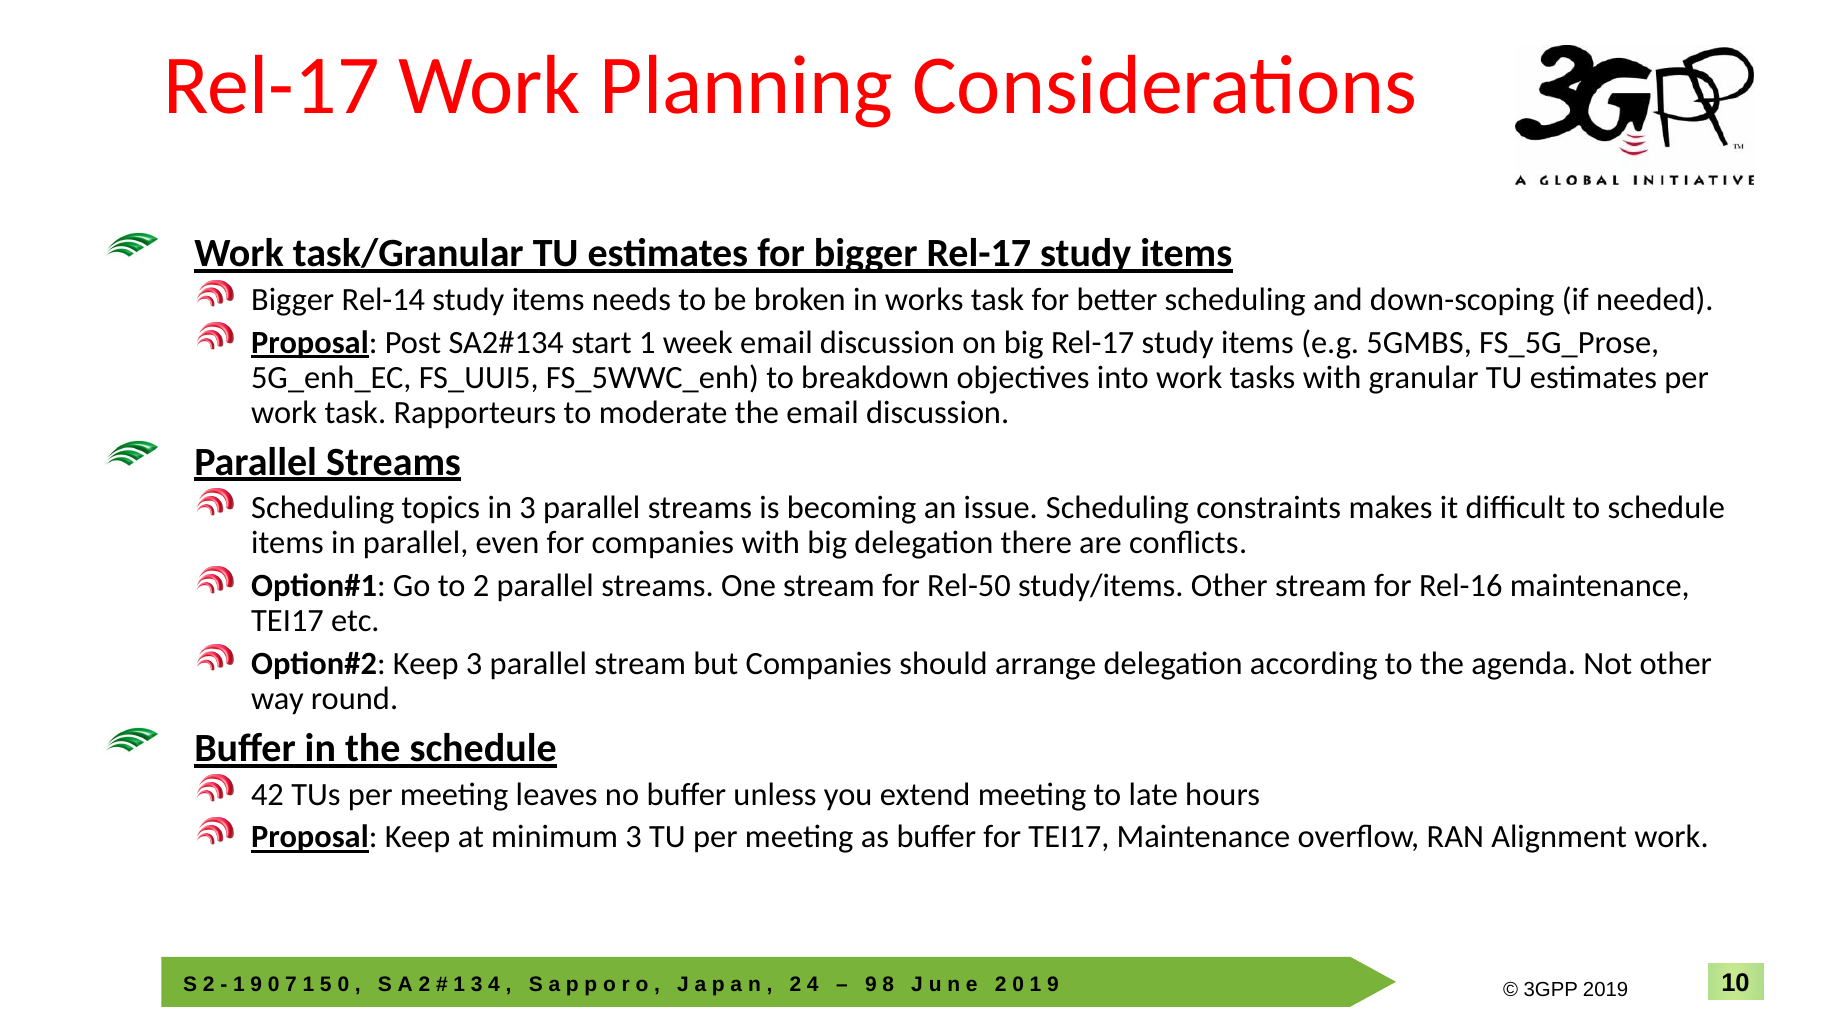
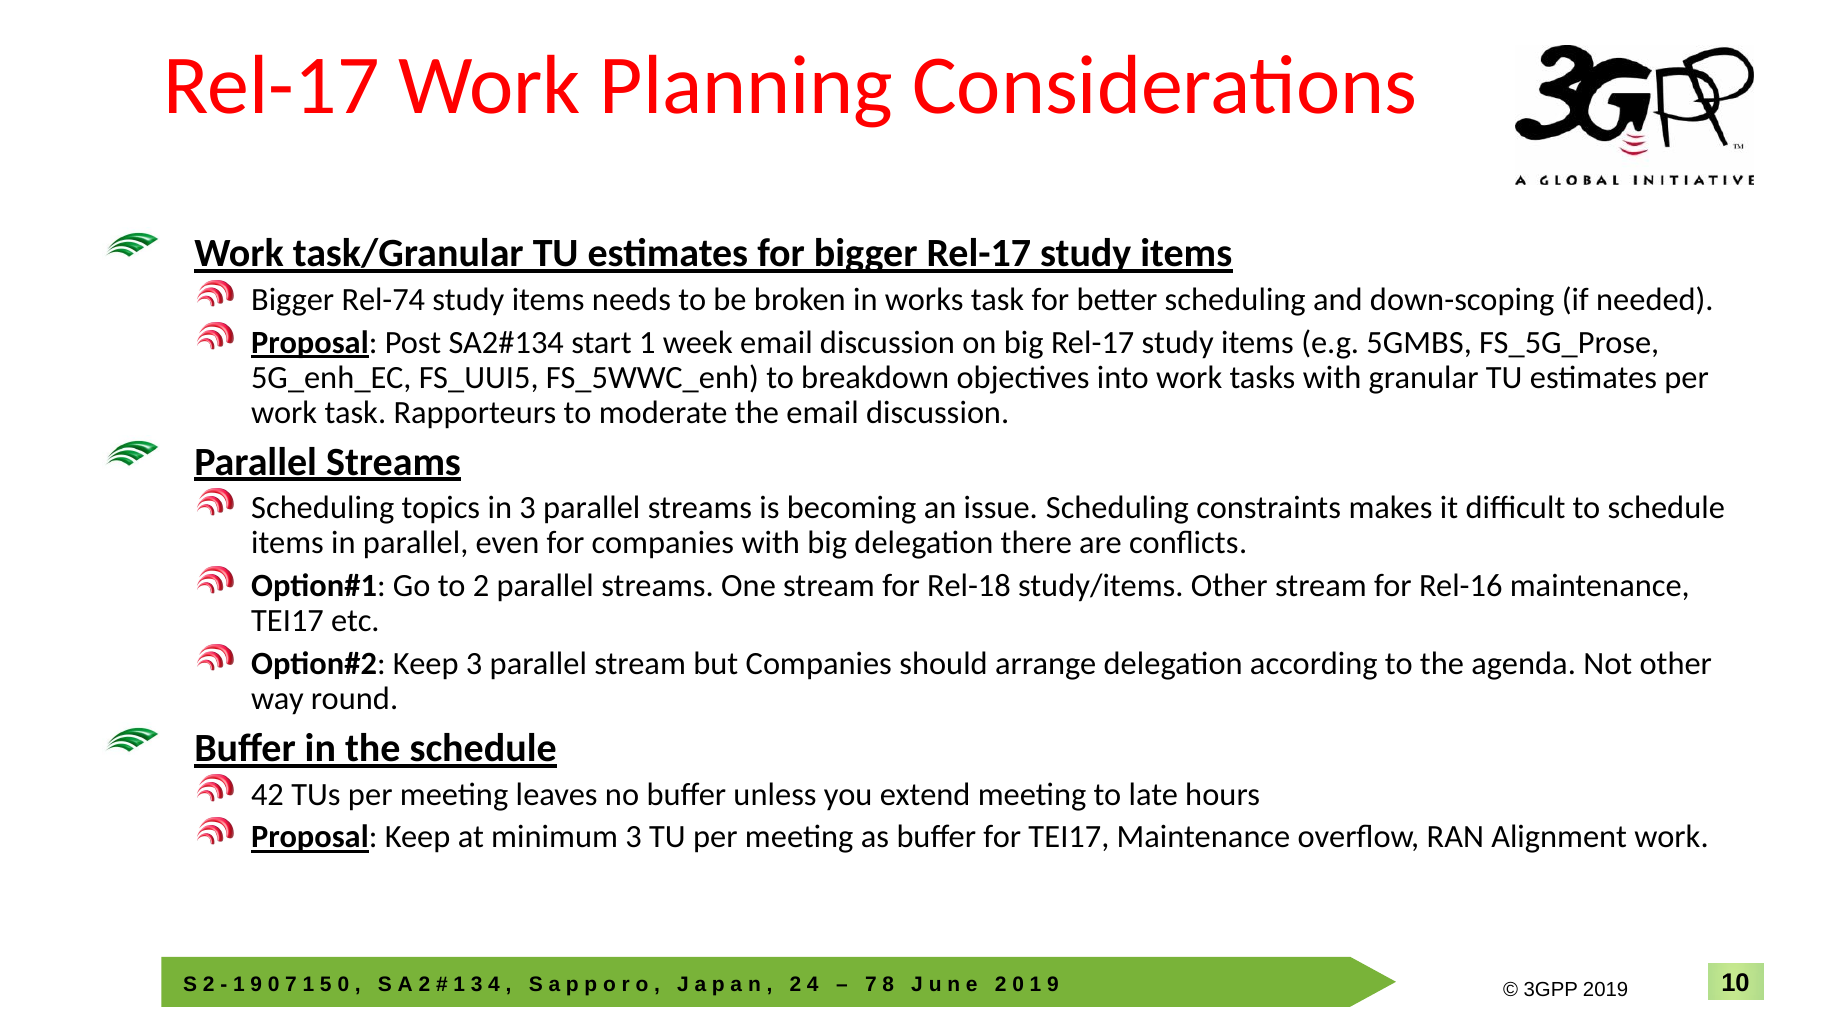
Rel-14: Rel-14 -> Rel-74 (383, 300)
Rel-50: Rel-50 -> Rel-18 (969, 586)
9: 9 -> 7 (871, 985)
